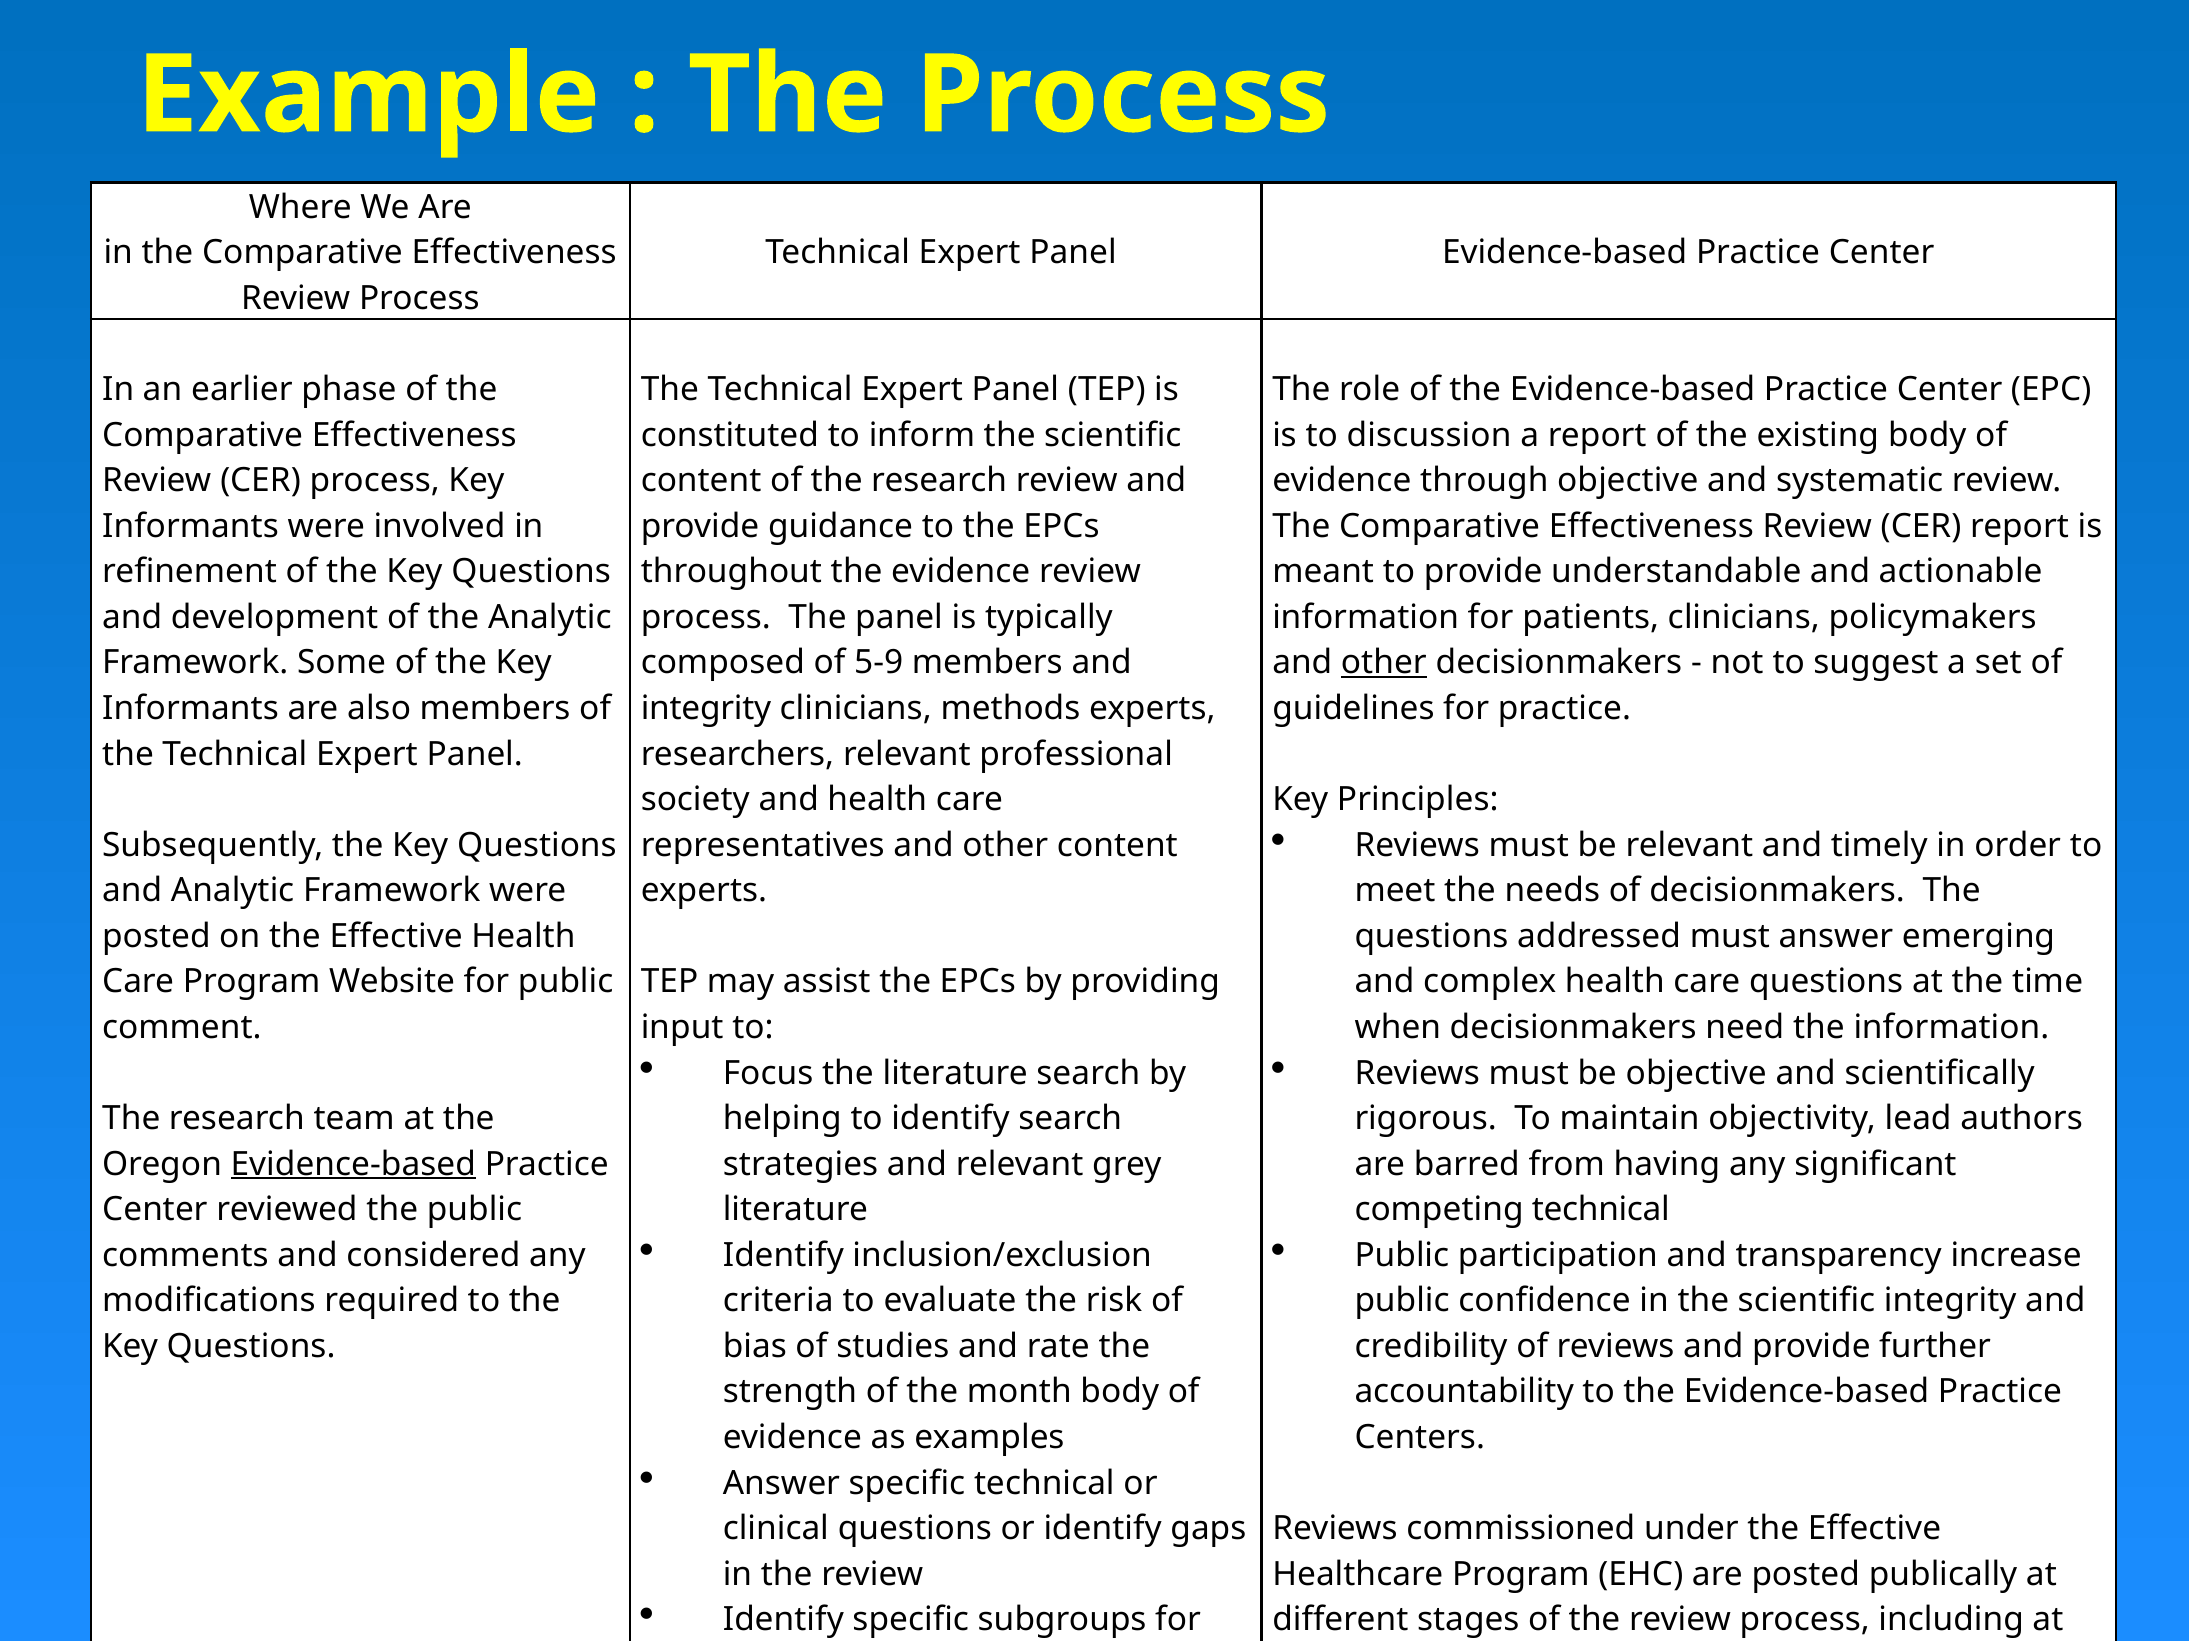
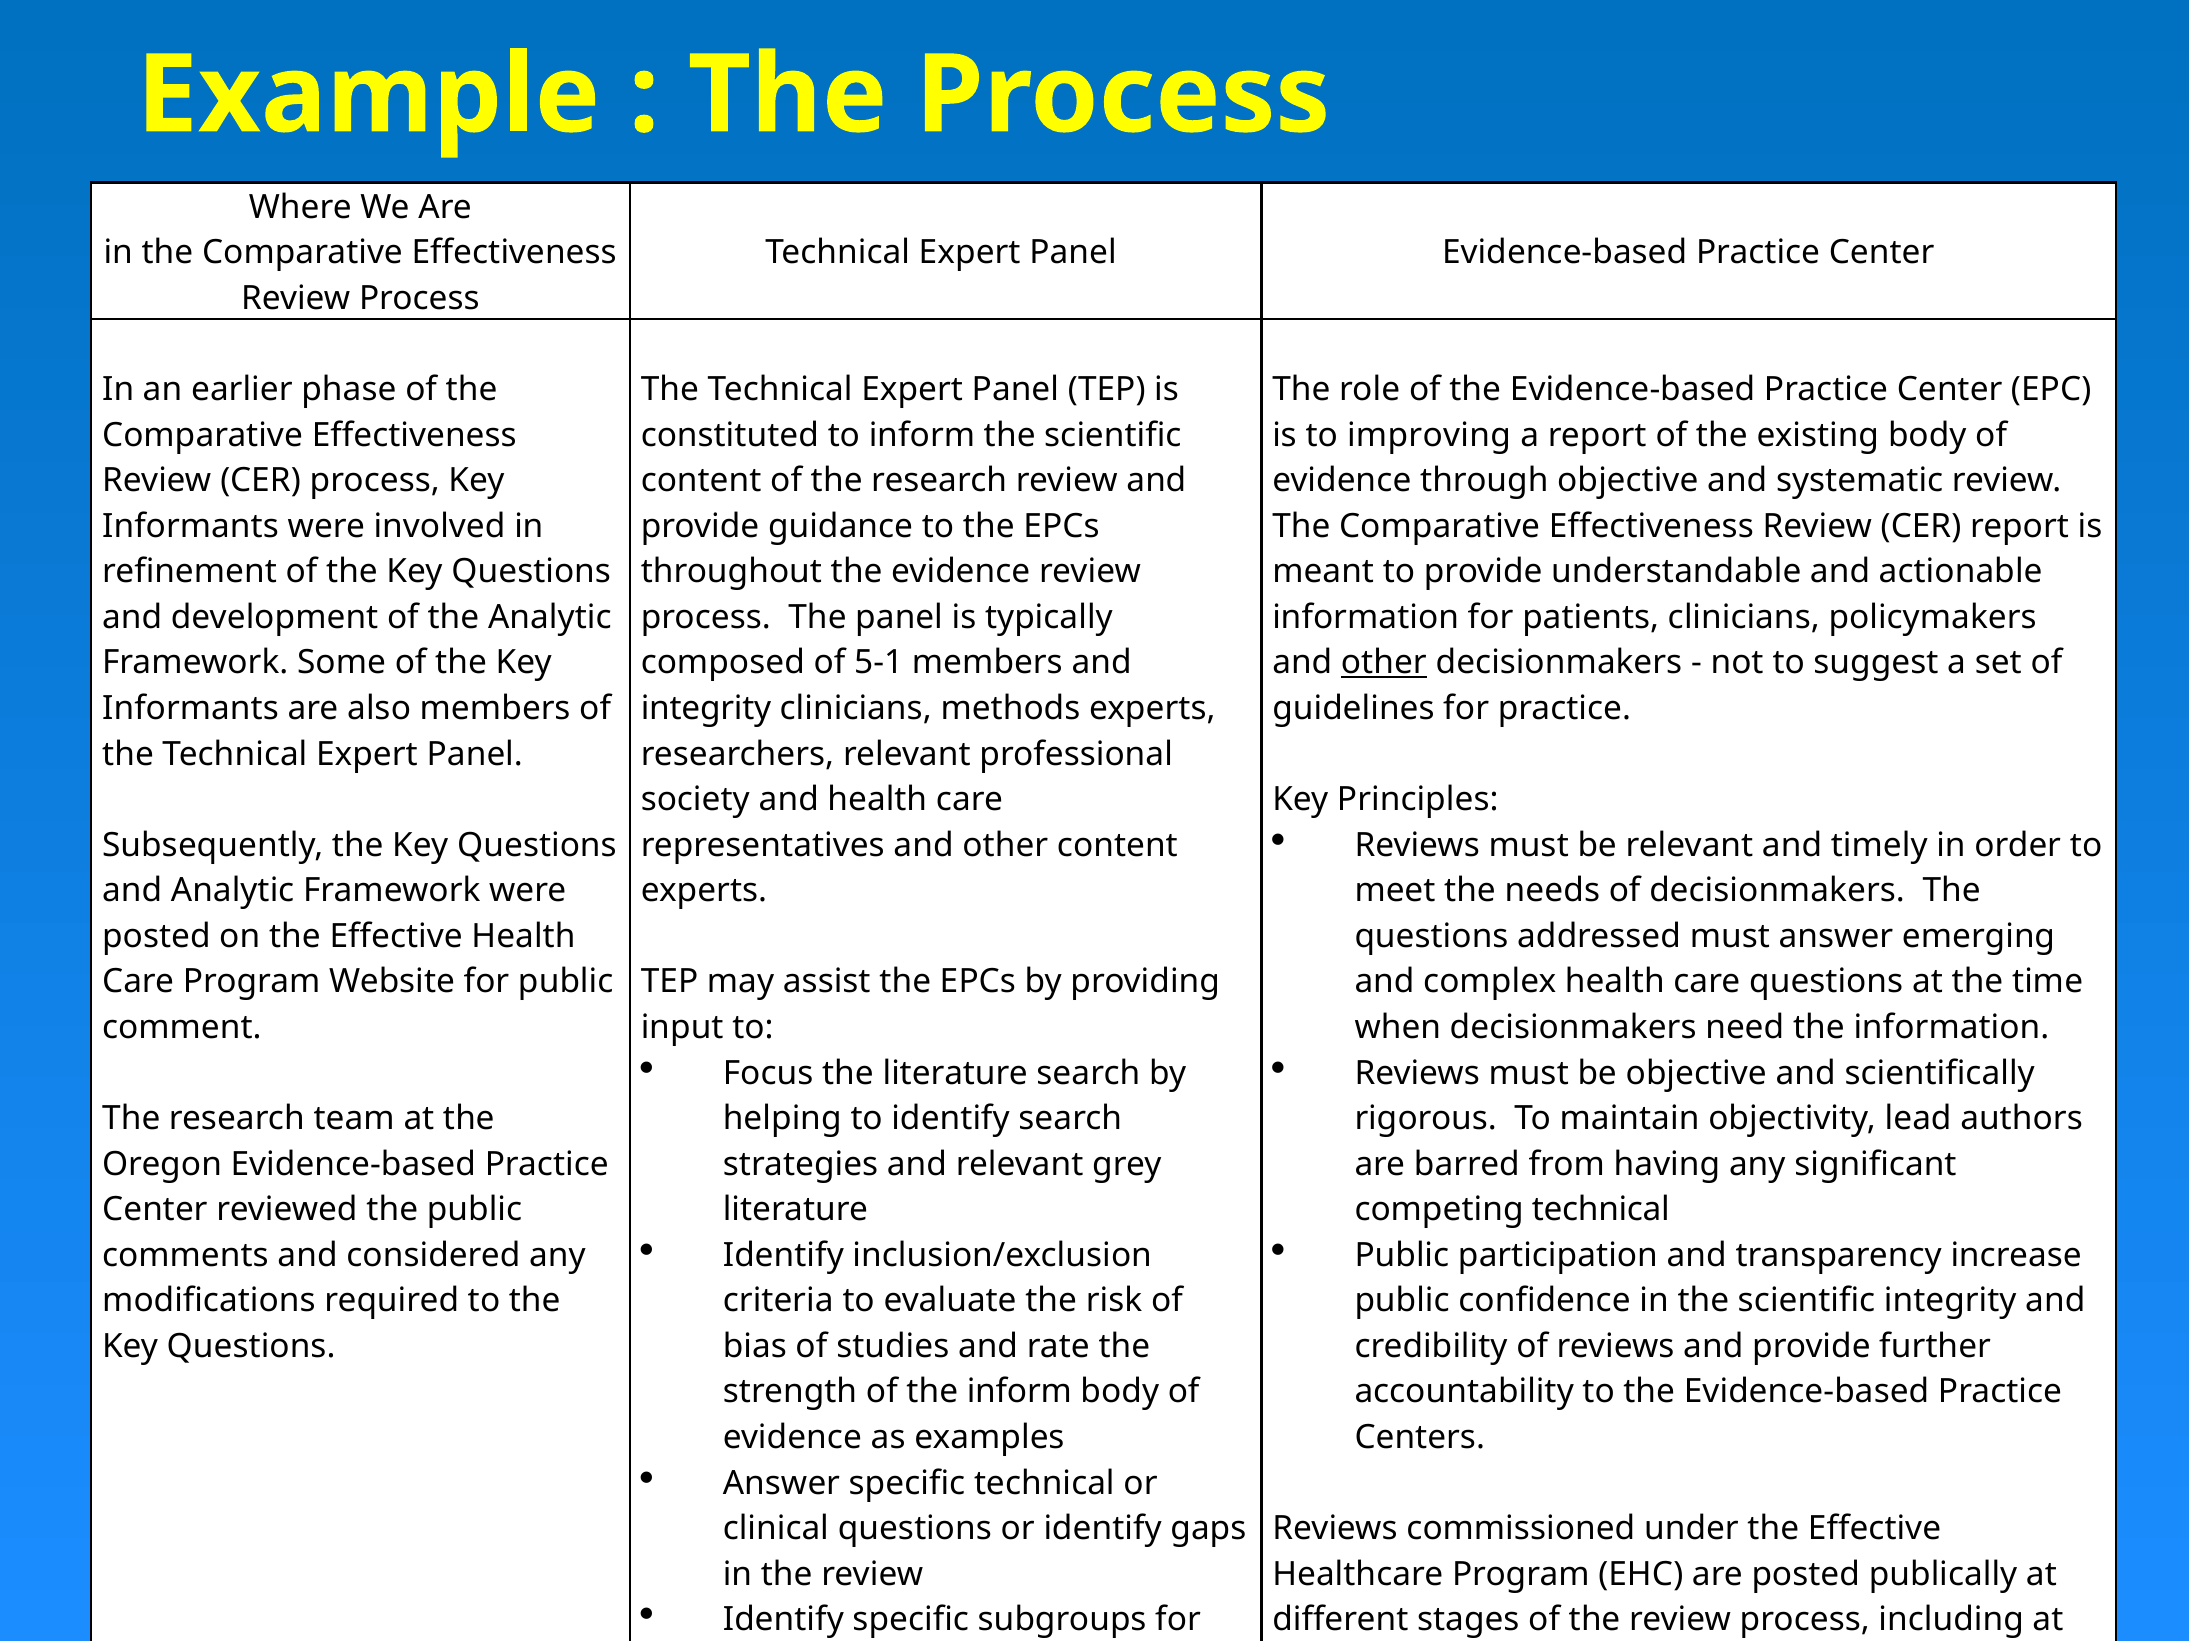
discussion: discussion -> improving (1429, 435)
5-9: 5-9 -> 5-1 (879, 663)
Evidence-based underline: present -> none (353, 1165)
the month: month -> inform (1019, 1393)
